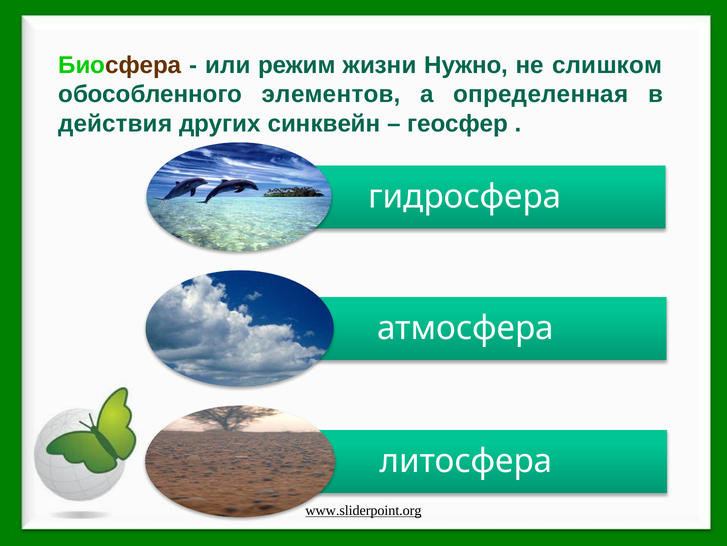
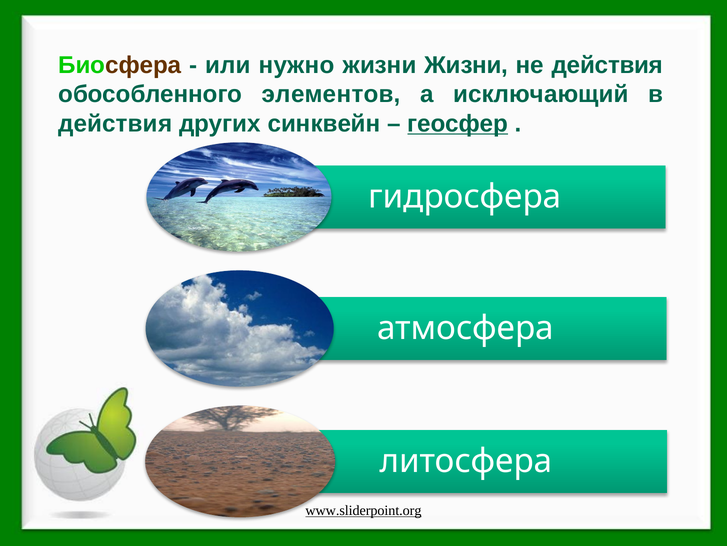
режим: режим -> нужно (297, 65)
жизни Нужно: Нужно -> Жизни (466, 65)
не слишком: слишком -> действия (607, 65)
определенная: определенная -> исключающий (541, 94)
геосфер underline: none -> present (458, 123)
